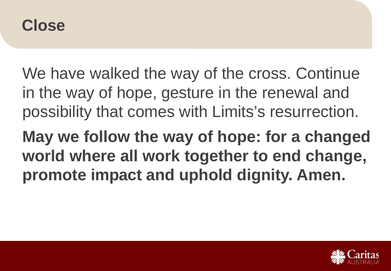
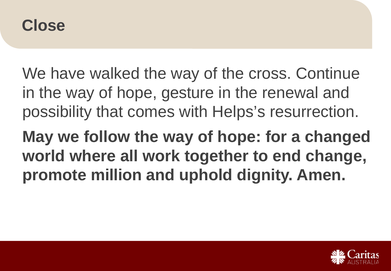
Limits’s: Limits’s -> Helps’s (239, 112)
impact: impact -> million (116, 175)
